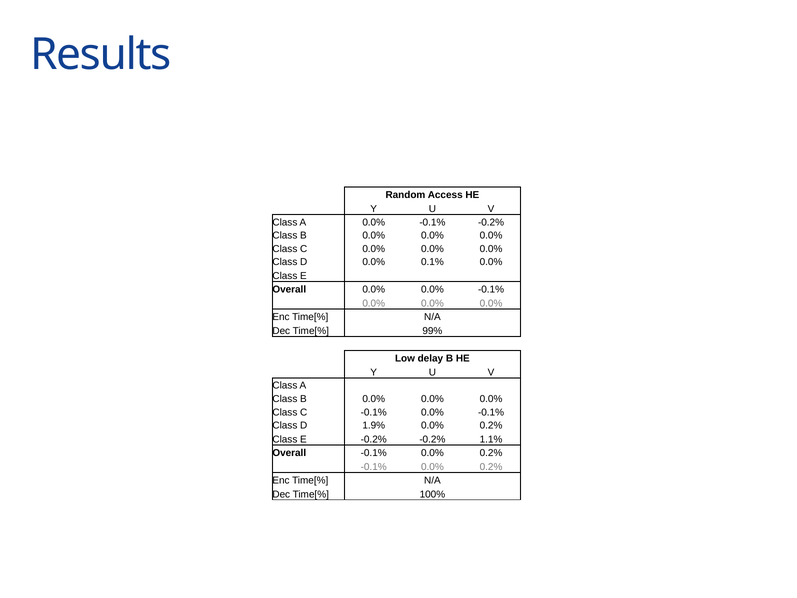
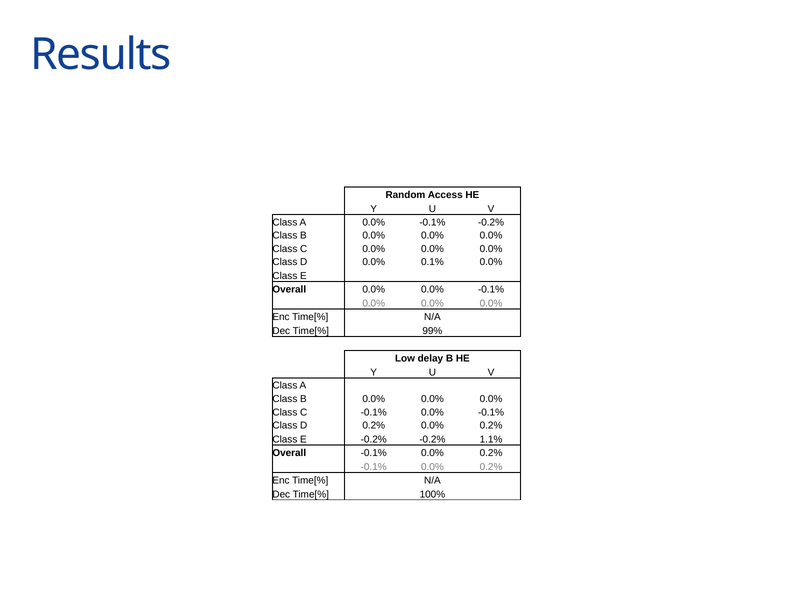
D 1.9%: 1.9% -> 0.2% (374, 425)
